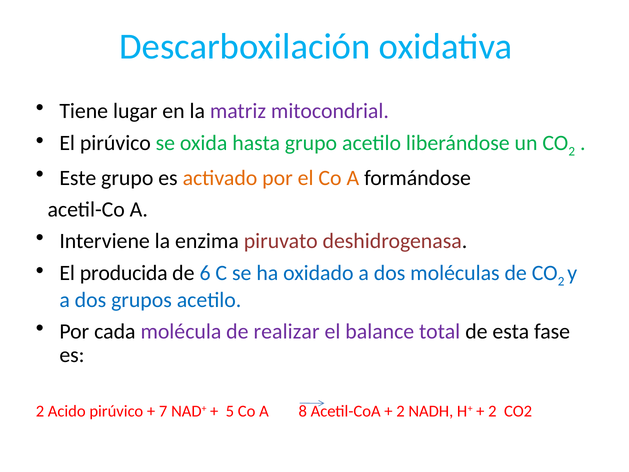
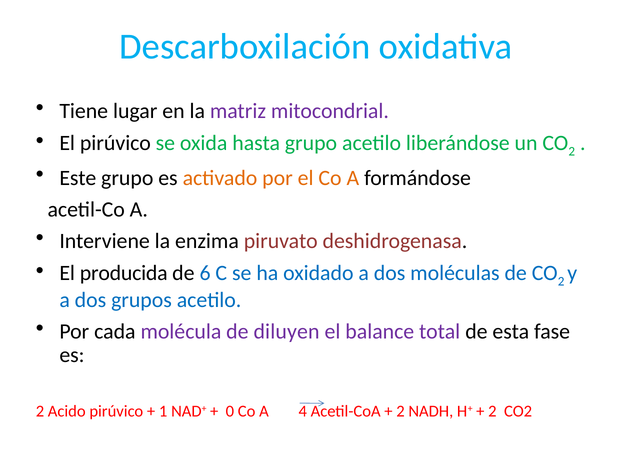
realizar: realizar -> diluyen (287, 331)
7: 7 -> 1 (163, 411)
5: 5 -> 0 (230, 411)
8: 8 -> 4 (303, 411)
